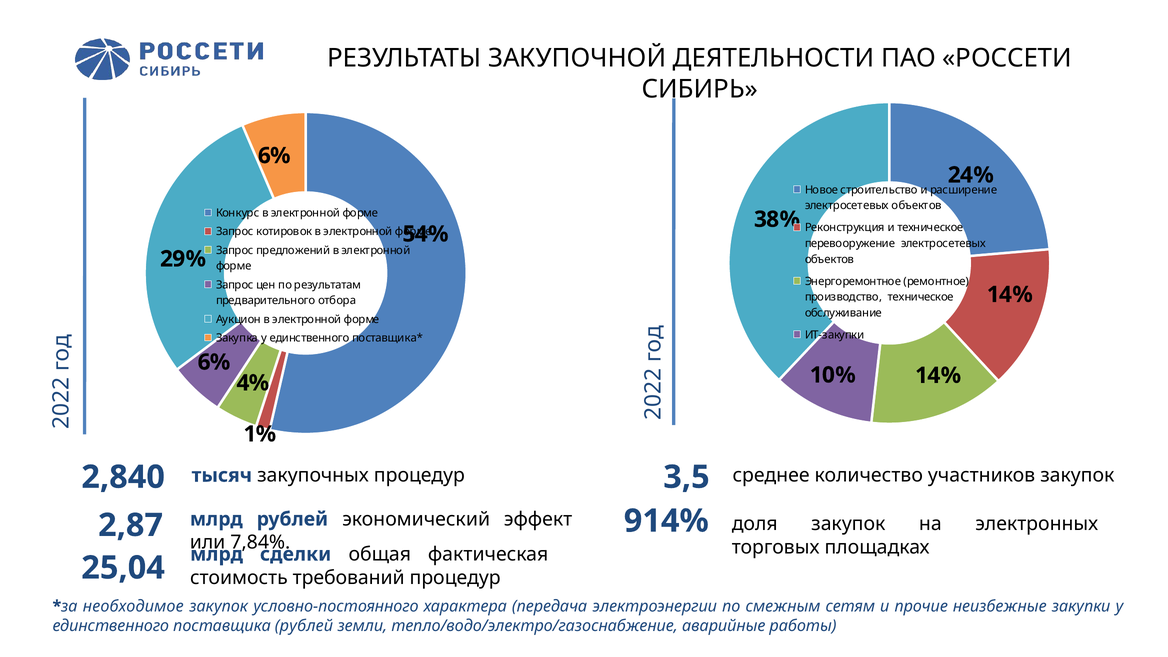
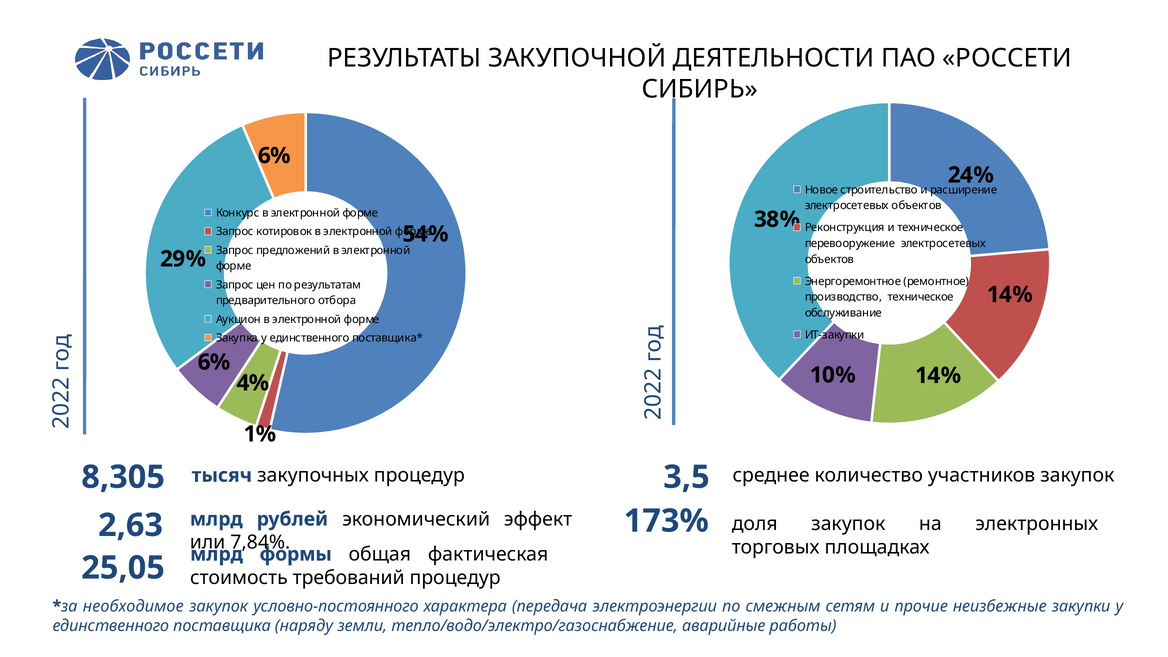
2,840: 2,840 -> 8,305 (123, 477)
2,87: 2,87 -> 2,63 (131, 525)
914%: 914% -> 173% (666, 521)
сделки: сделки -> формы (296, 554)
25,04: 25,04 -> 25,05 (123, 568)
поставщика рублей: рублей -> наряду (304, 626)
